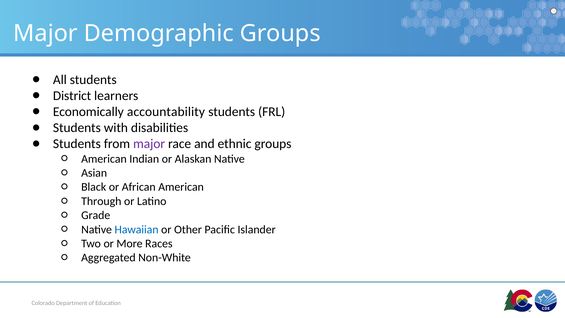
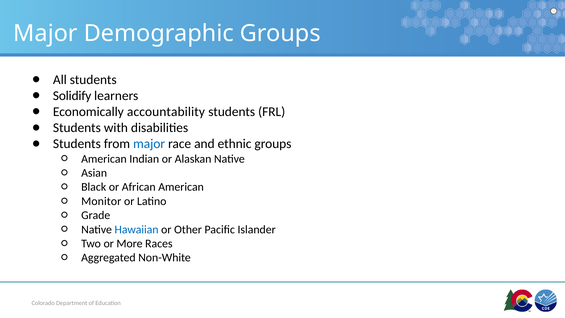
District: District -> Solidify (72, 96)
major colour: purple -> blue (149, 144)
Through: Through -> Monitor (101, 201)
